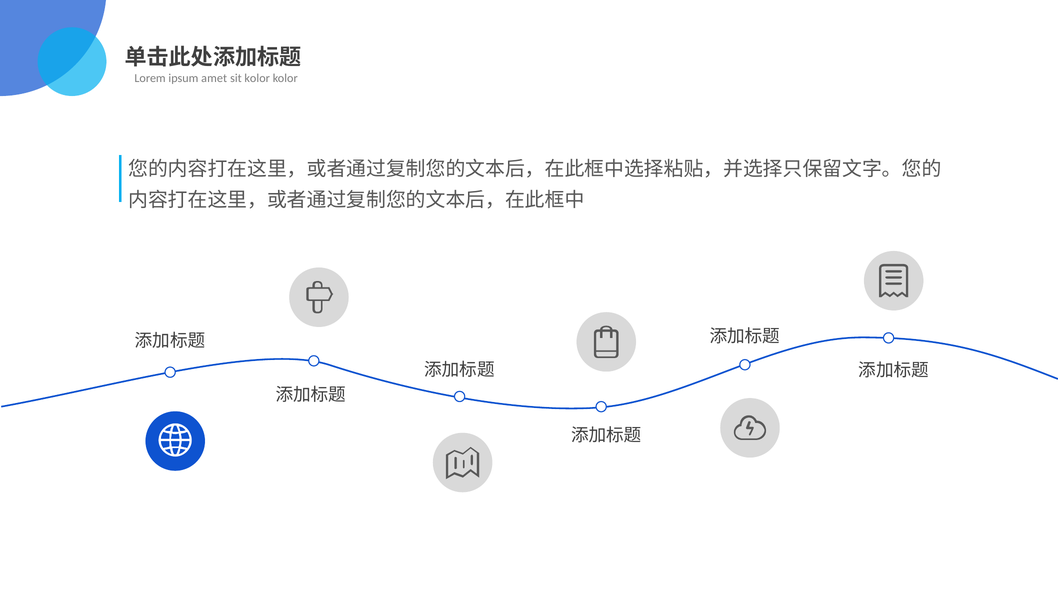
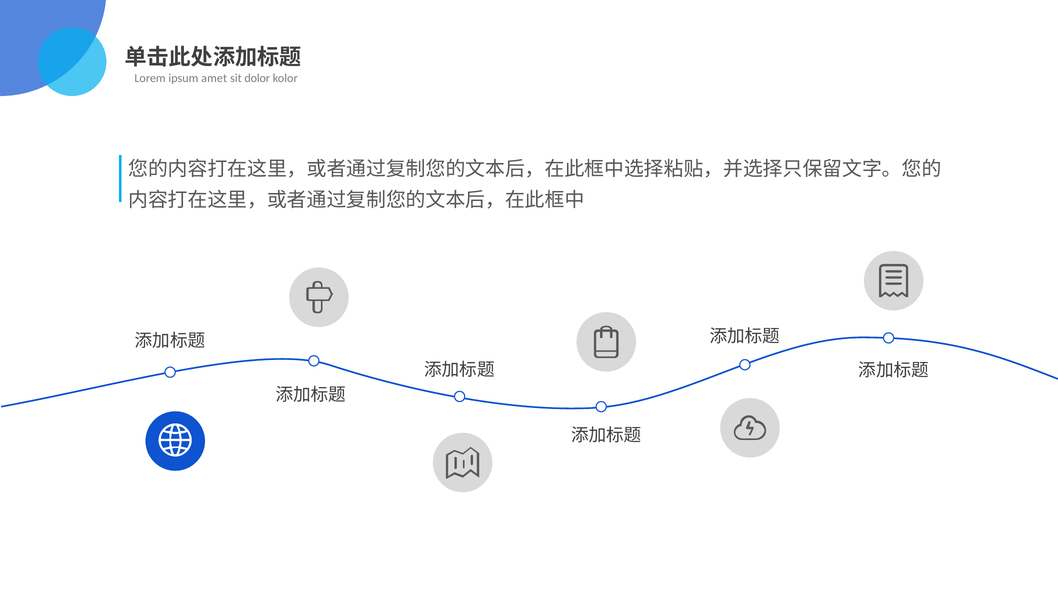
sit kolor: kolor -> dolor (257, 78)
